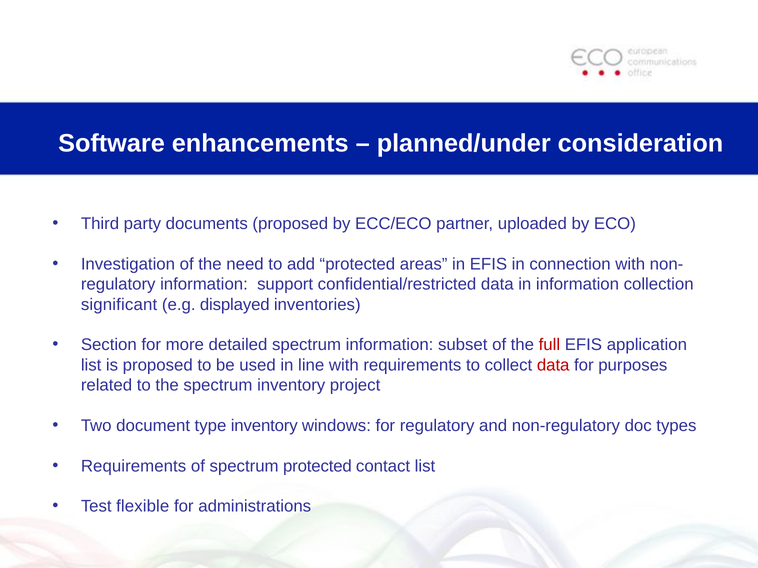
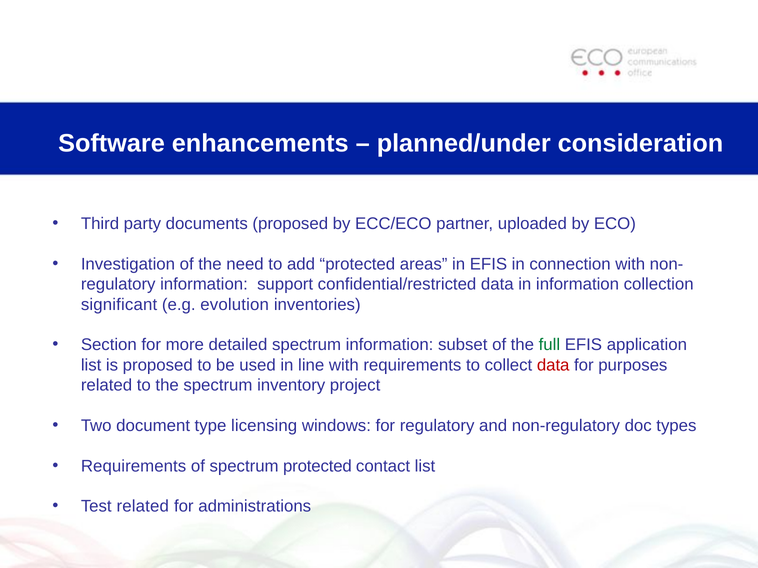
displayed: displayed -> evolution (235, 305)
full colour: red -> green (549, 345)
type inventory: inventory -> licensing (264, 426)
Test flexible: flexible -> related (143, 507)
